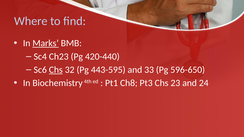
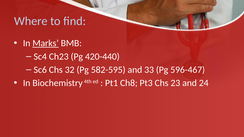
Chs underline: present -> none (56, 70)
443-595: 443-595 -> 582-595 (108, 70)
596-650: 596-650 -> 596-467 (188, 70)
